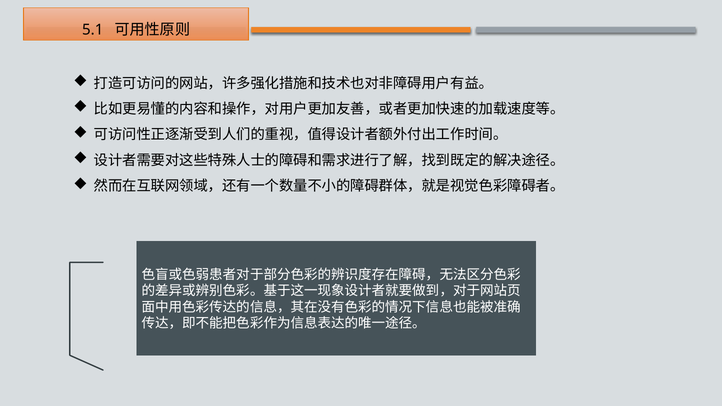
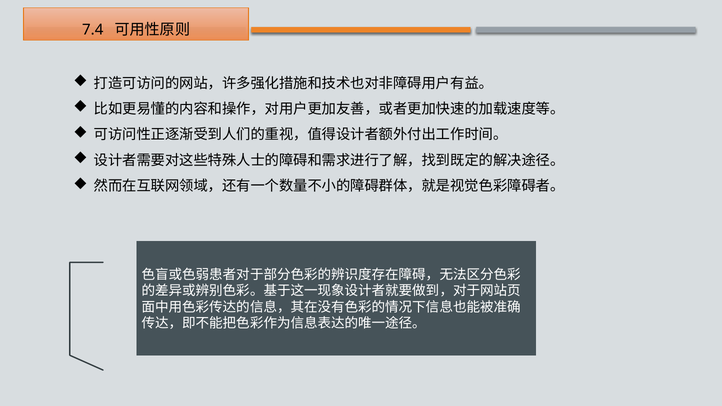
5.1: 5.1 -> 7.4 (93, 30)
